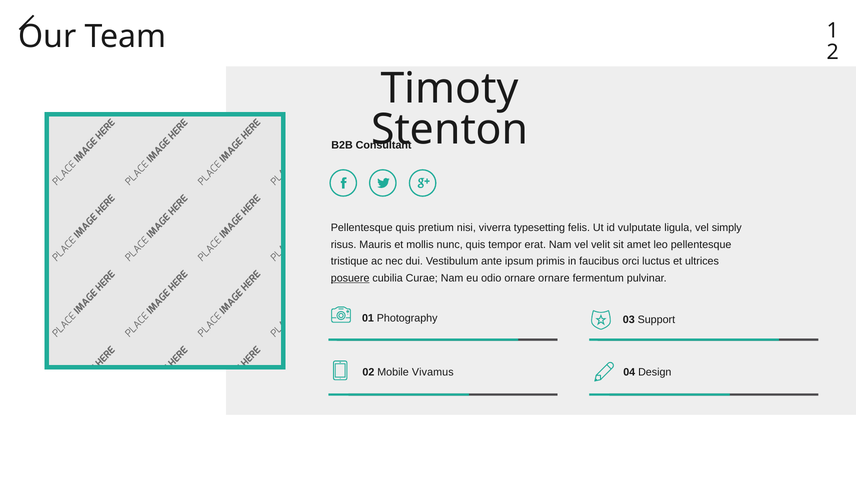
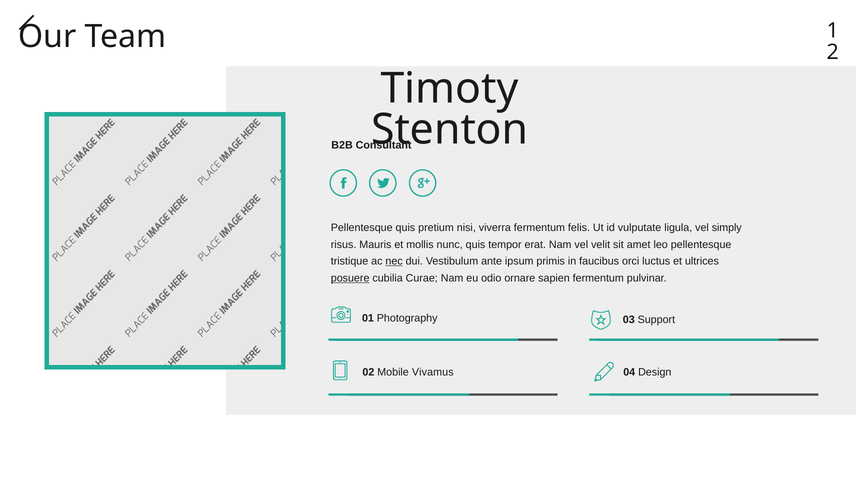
viverra typesetting: typesetting -> fermentum (539, 228)
nec underline: none -> present (394, 261)
ornare ornare: ornare -> sapien (554, 278)
